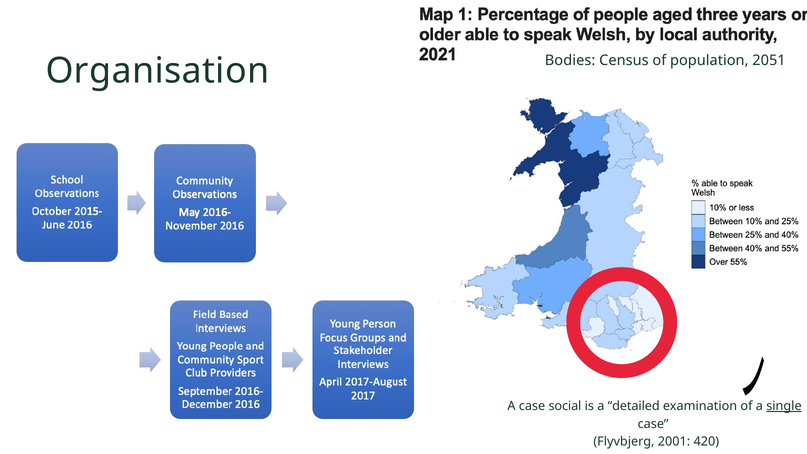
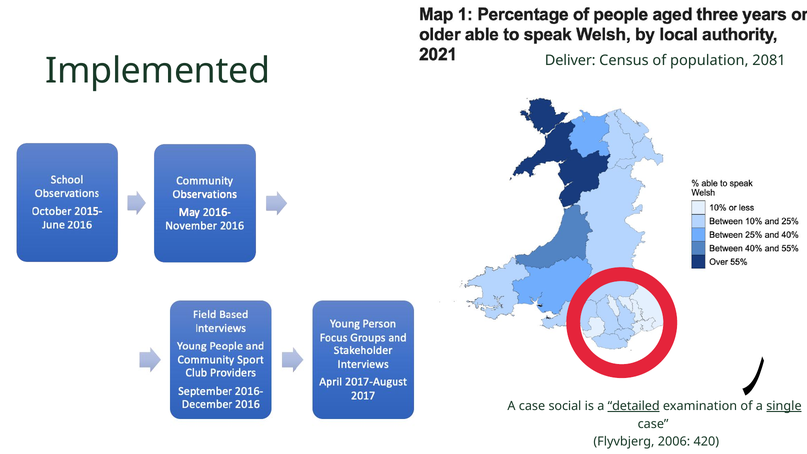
Bodies: Bodies -> Deliver (570, 61)
2051: 2051 -> 2081 (769, 61)
Organisation: Organisation -> Implemented (158, 71)
detailed underline: none -> present (634, 406)
2001: 2001 -> 2006 (674, 442)
